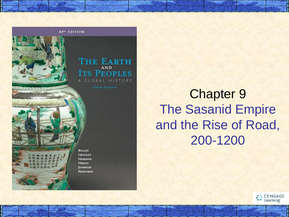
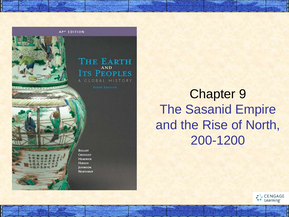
Road: Road -> North (263, 125)
